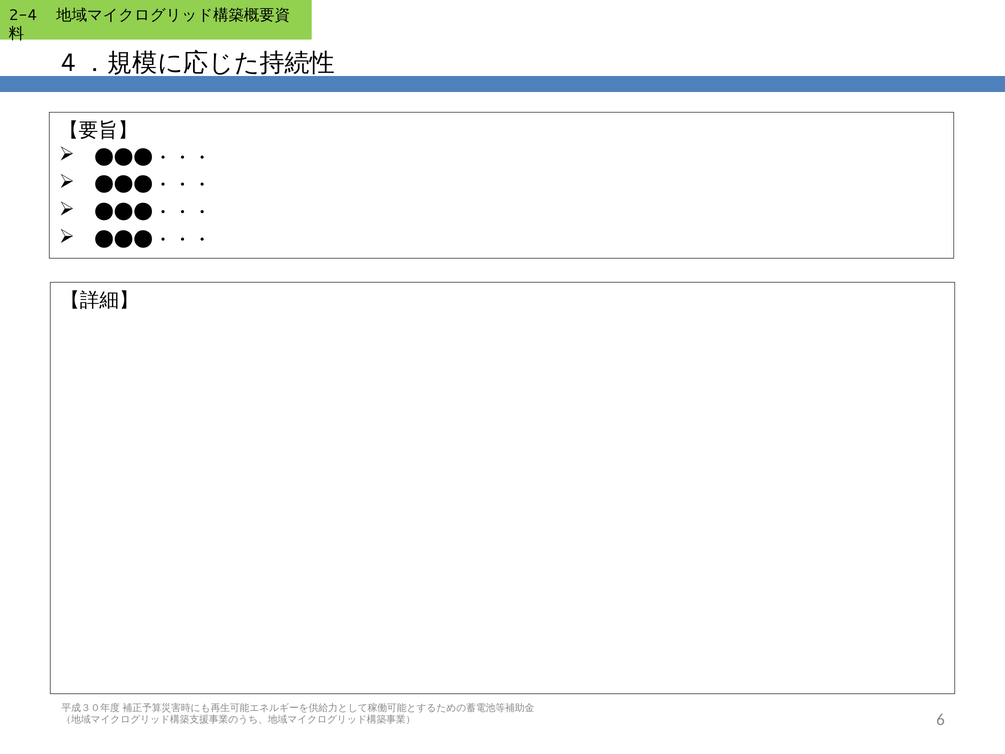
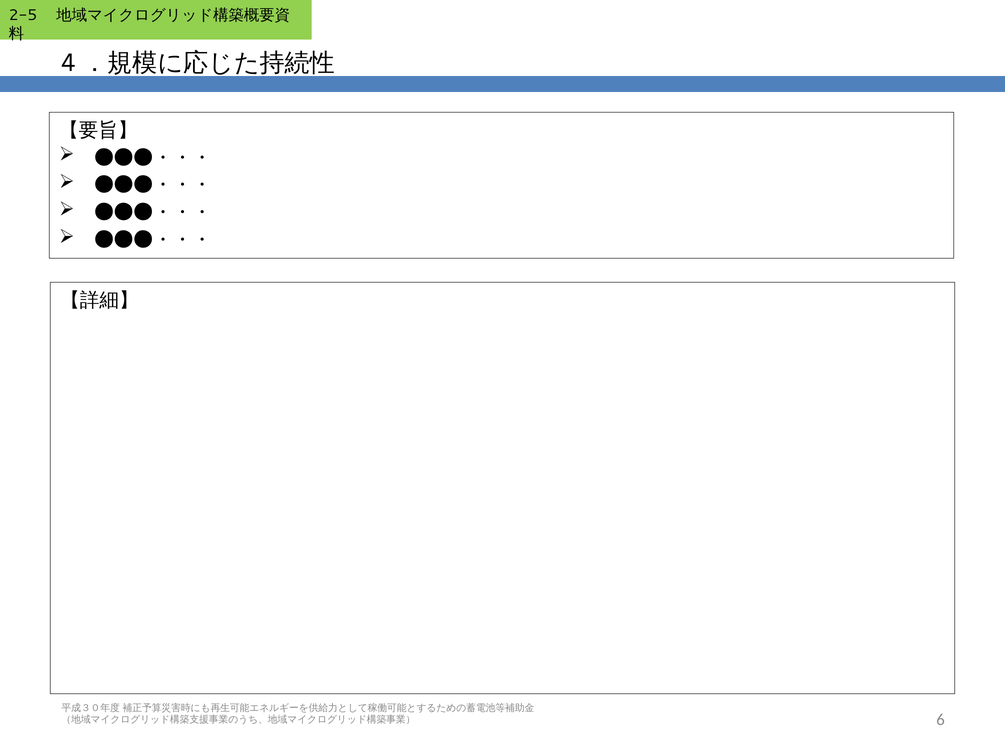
2-4: 2-4 -> 2-5 (23, 15)
